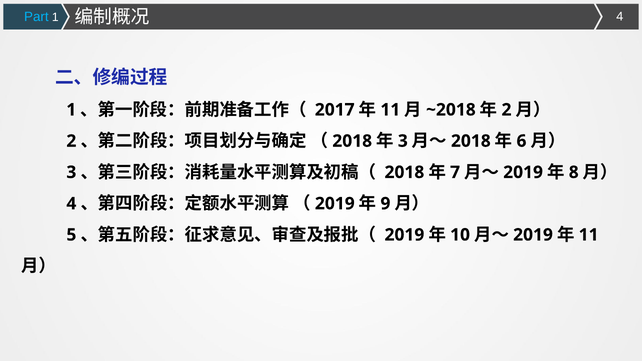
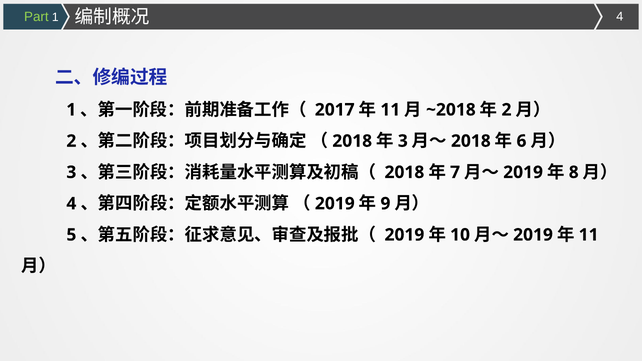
Part colour: light blue -> light green (36, 17)
